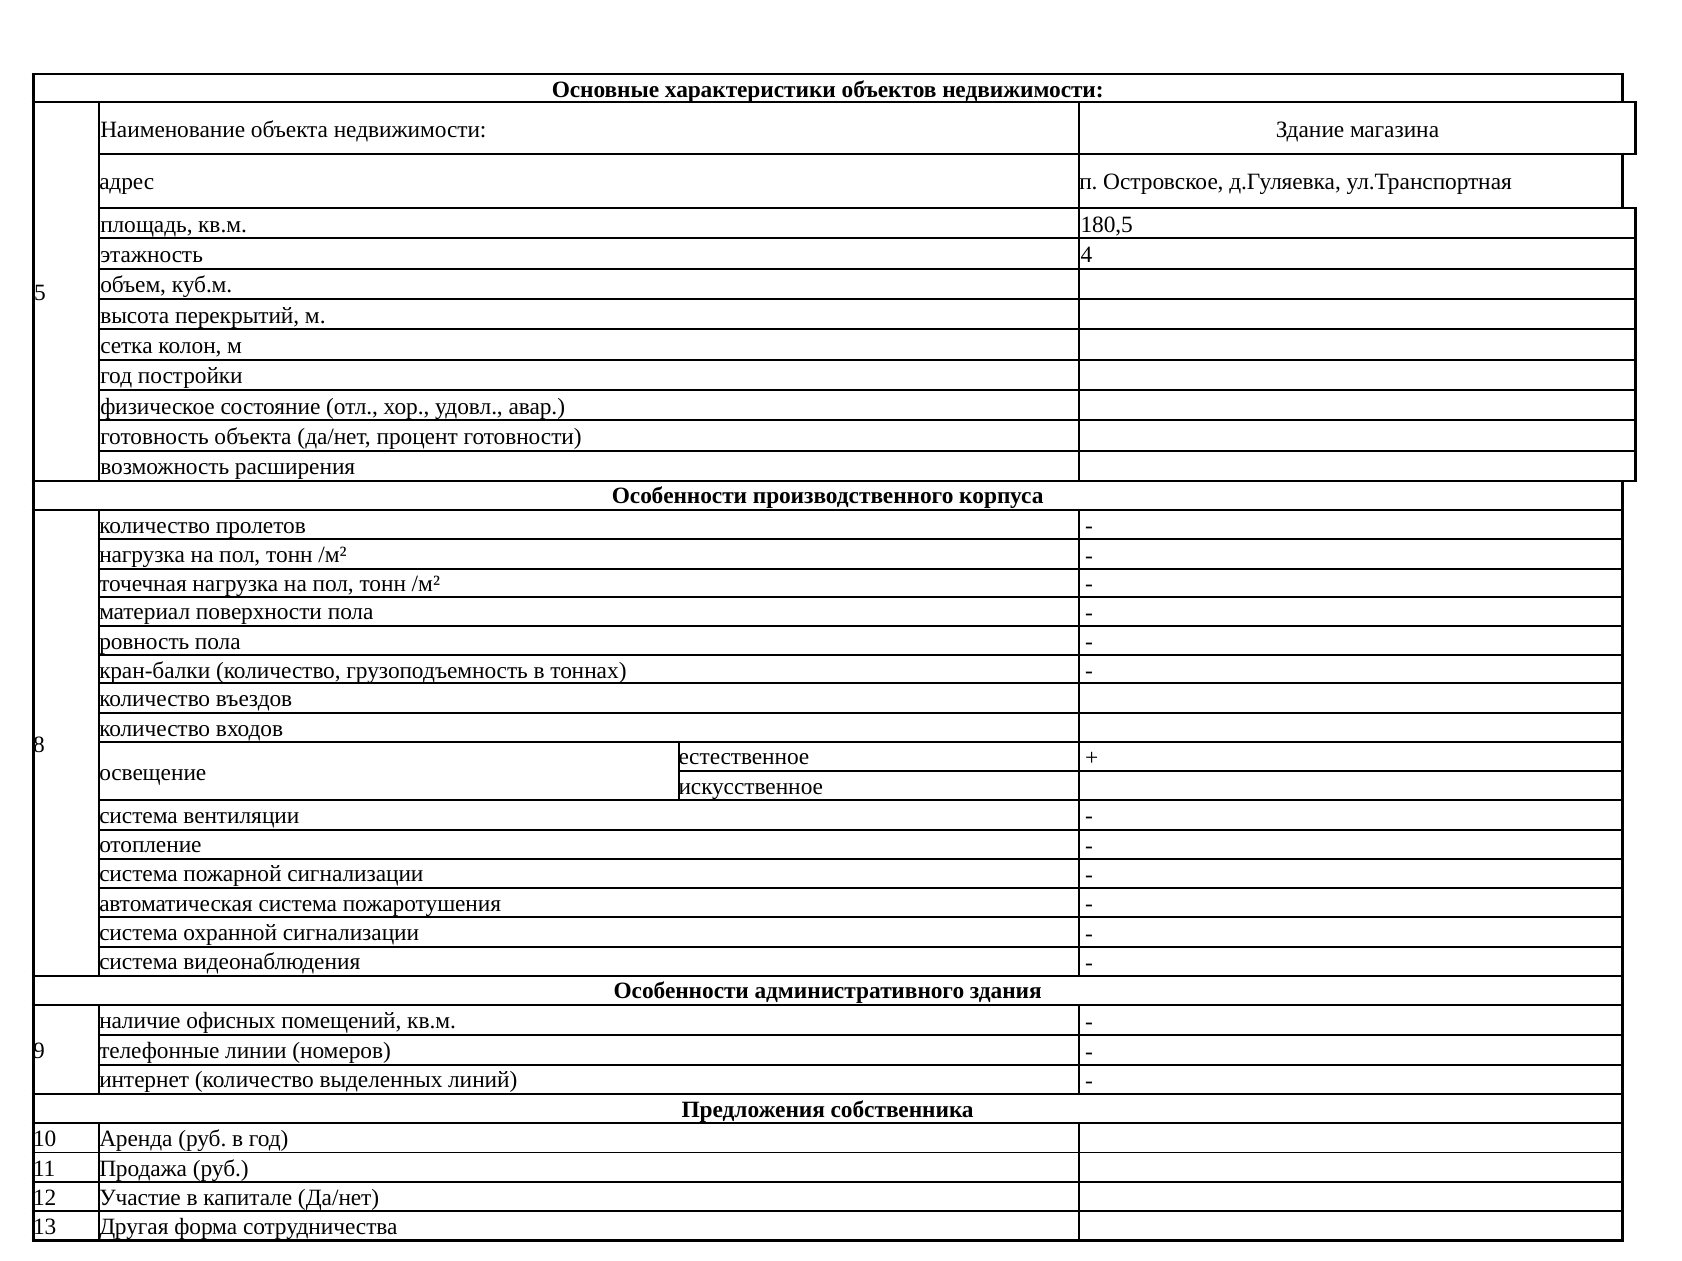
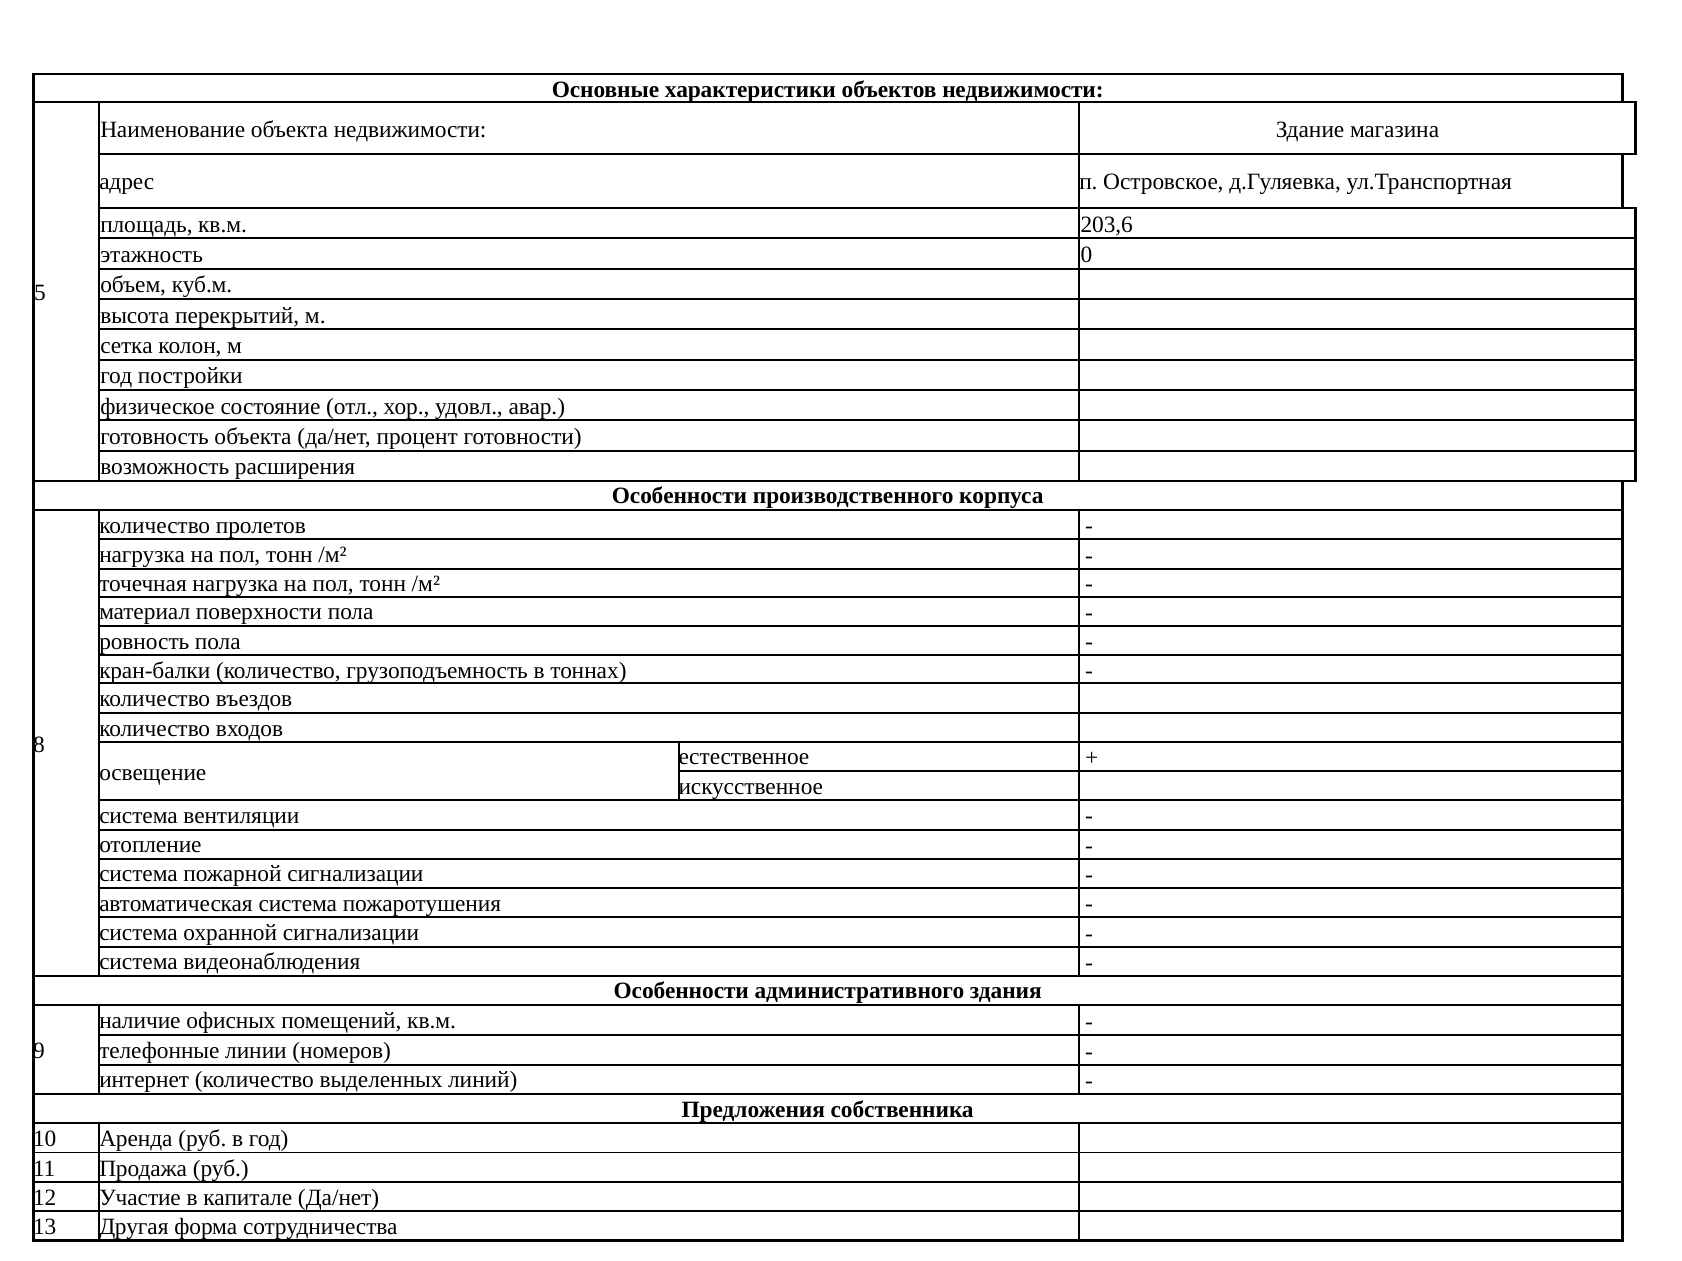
180,5: 180,5 -> 203,6 (1107, 225)
4: 4 -> 0 (1086, 255)
